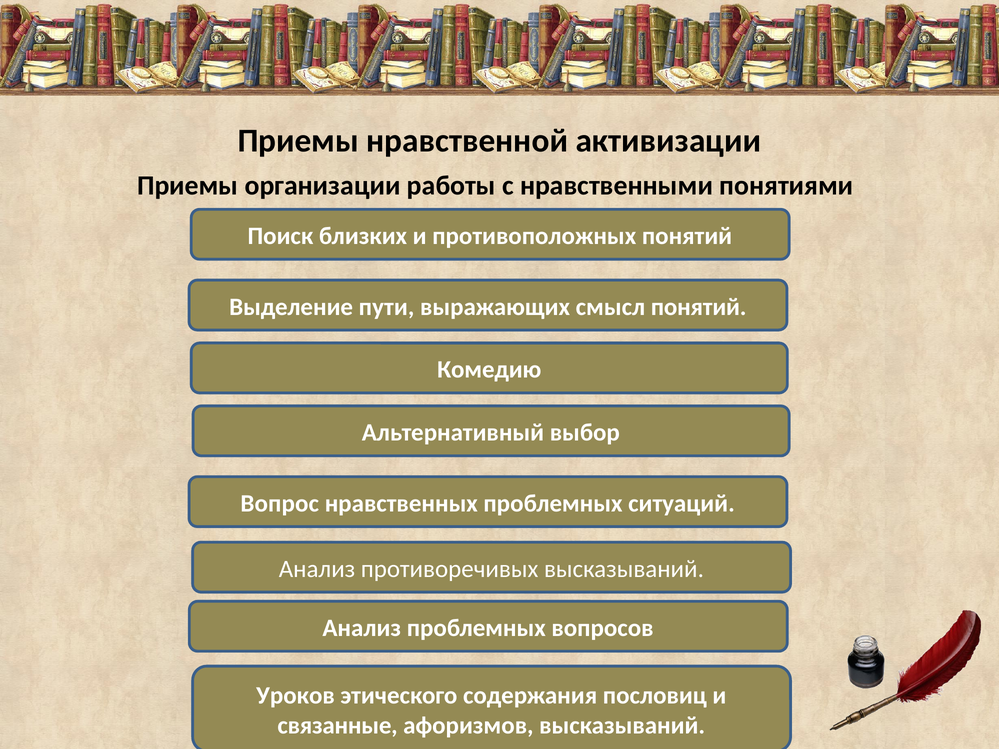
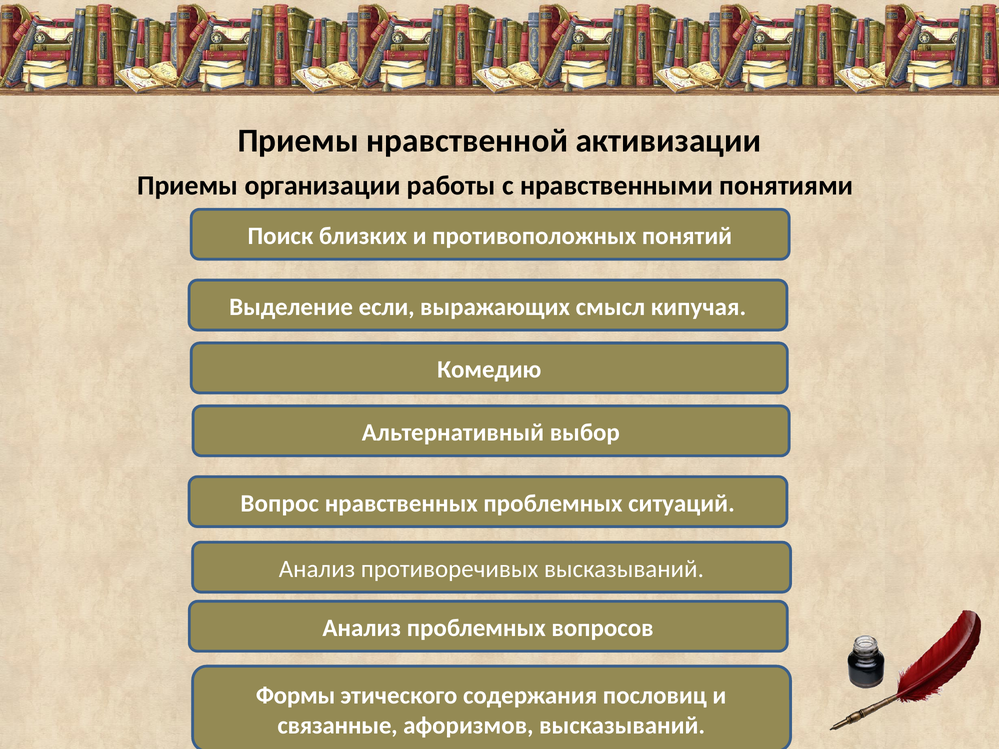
пути: пути -> если (387, 307)
смысл понятий: понятий -> кипучая (699, 307)
Уроков: Уроков -> Формы (296, 696)
